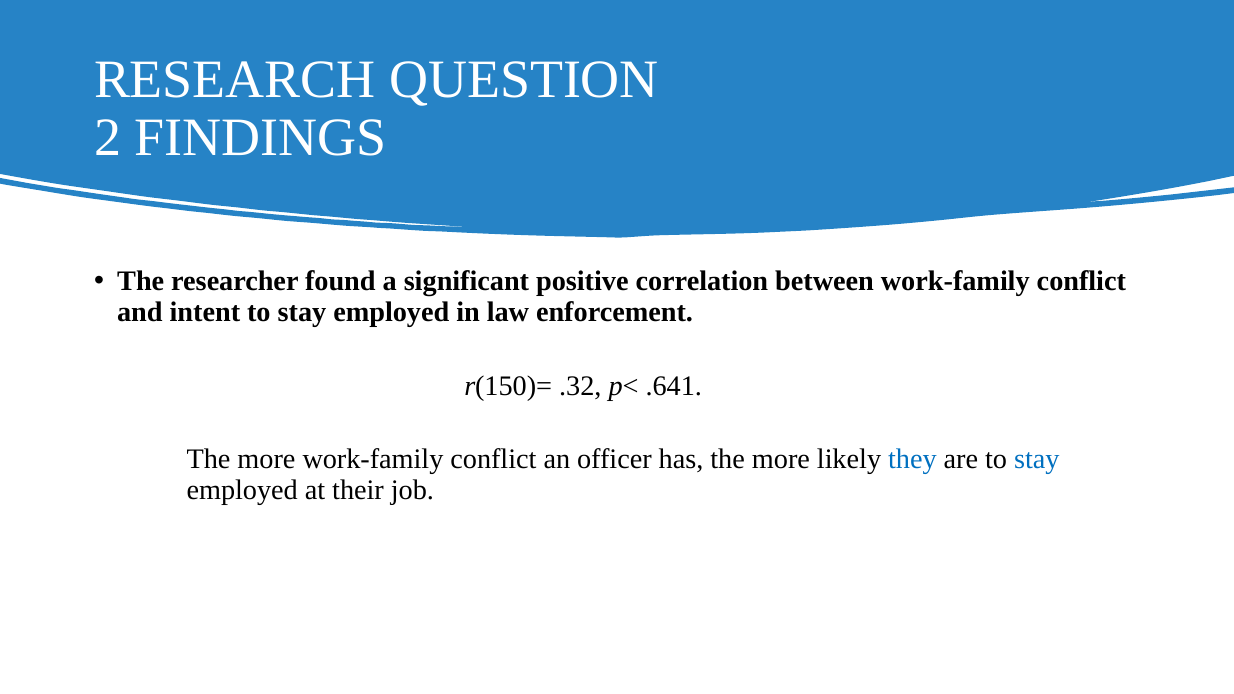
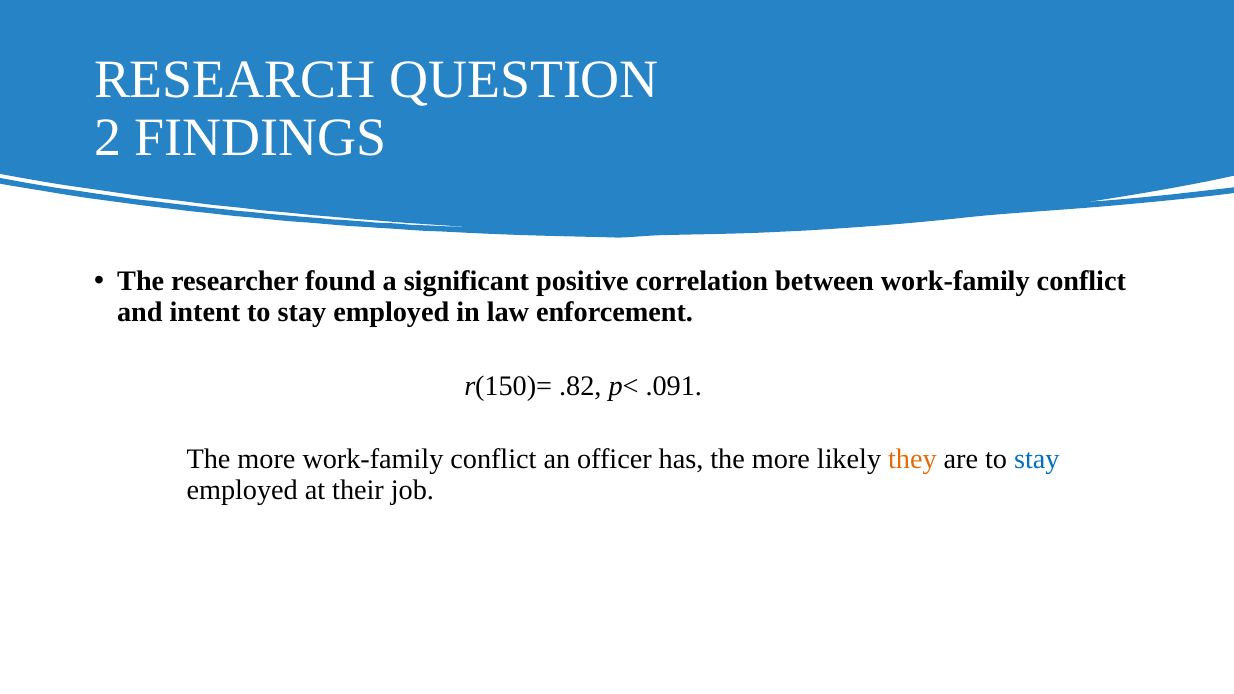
.32: .32 -> .82 (580, 386)
.641: .641 -> .091 (674, 386)
they colour: blue -> orange (912, 460)
